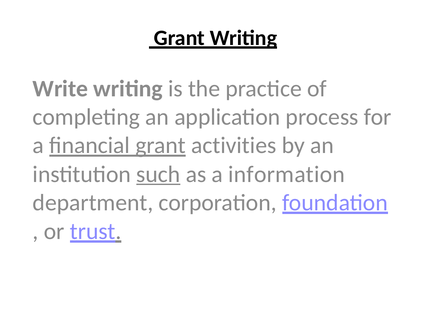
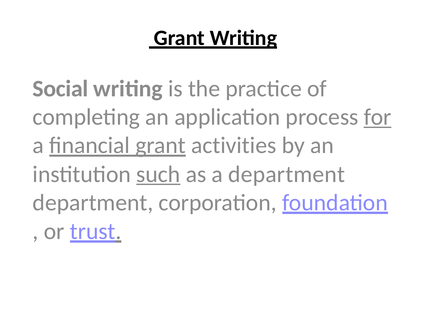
Write: Write -> Social (60, 89)
for underline: none -> present (378, 117)
a information: information -> department (287, 175)
